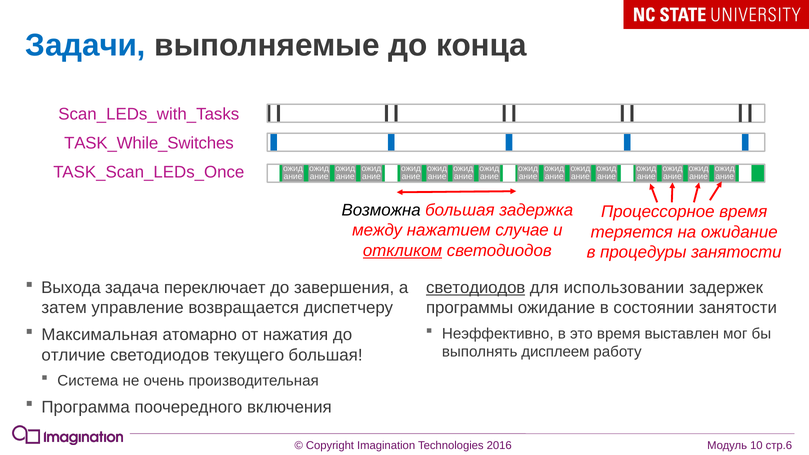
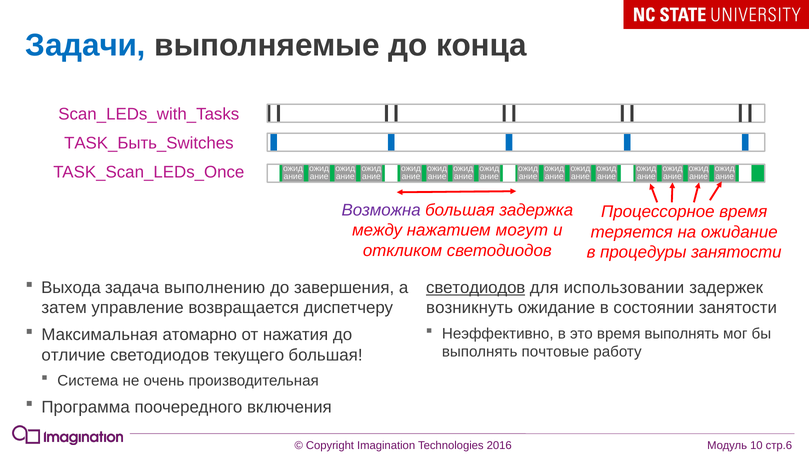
TASK_While_Switches: TASK_While_Switches -> TASK_Быть_Switches (149, 143)
Возможна colour: black -> purple (381, 210)
случае: случае -> могут (522, 230)
откликом underline: present -> none (403, 251)
переключает: переключает -> выполнению (215, 288)
программы: программы -> возникнуть (470, 308)
время выставлен: выставлен -> выполнять (682, 334)
дисплеем: дисплеем -> почтовые (555, 352)
